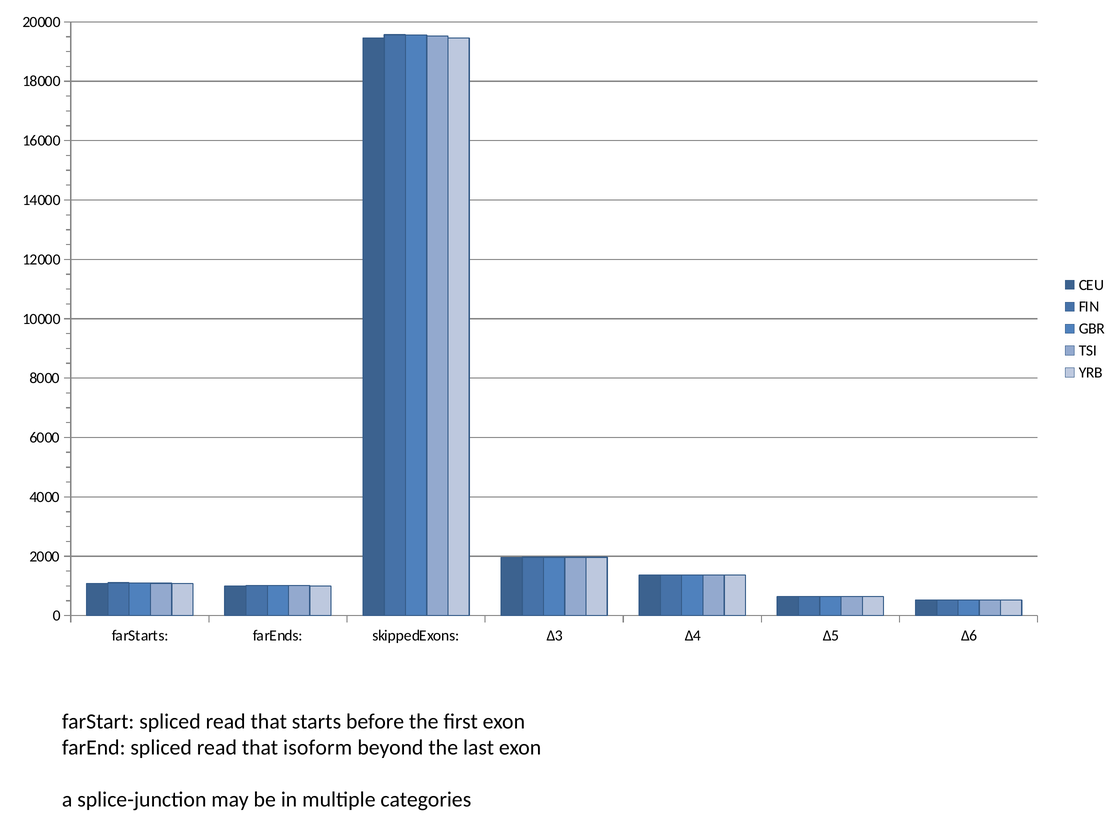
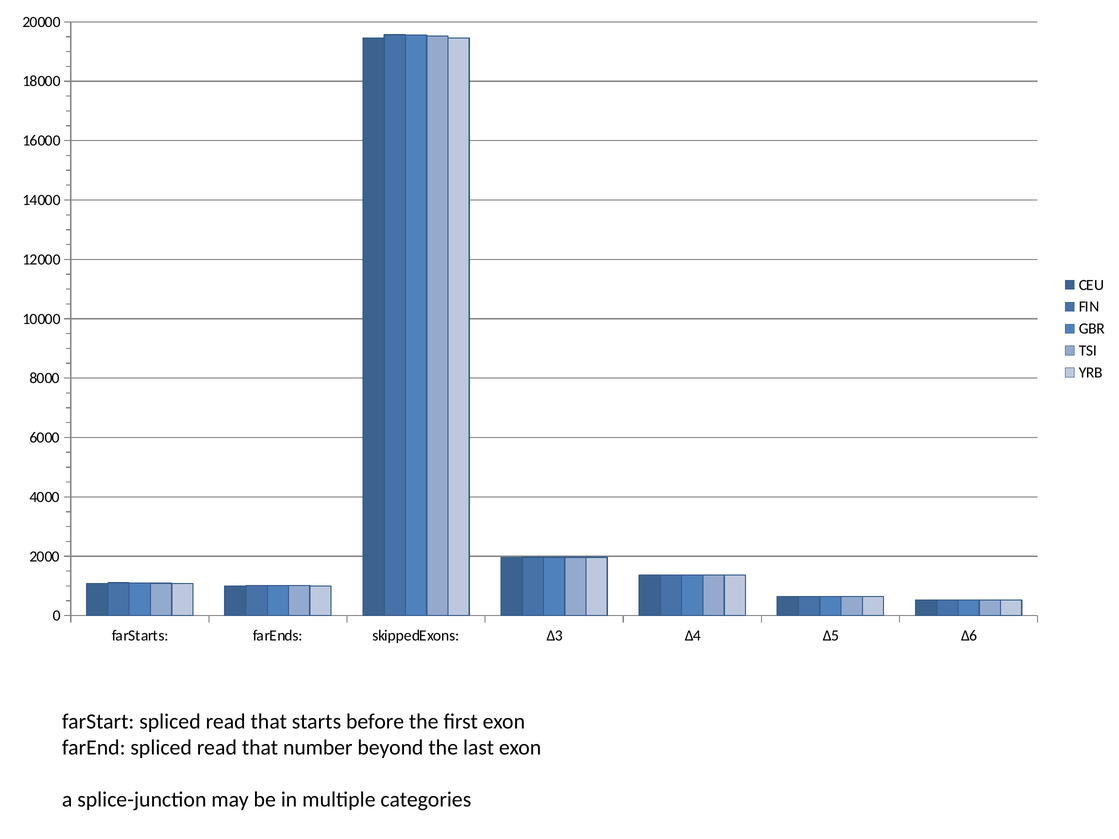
isoform: isoform -> number (318, 748)
